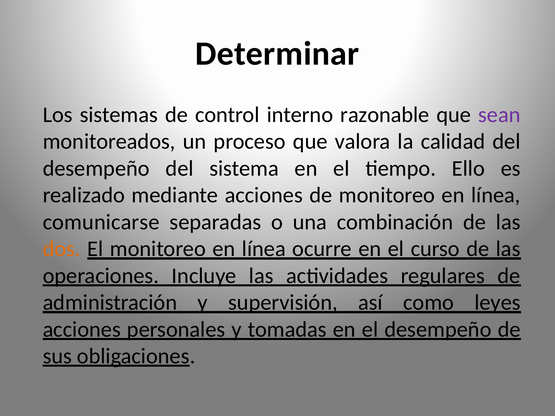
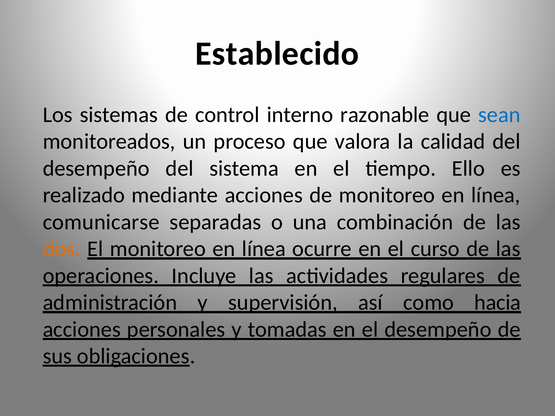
Determinar: Determinar -> Establecido (277, 54)
sean colour: purple -> blue (499, 115)
leyes: leyes -> hacia (498, 303)
